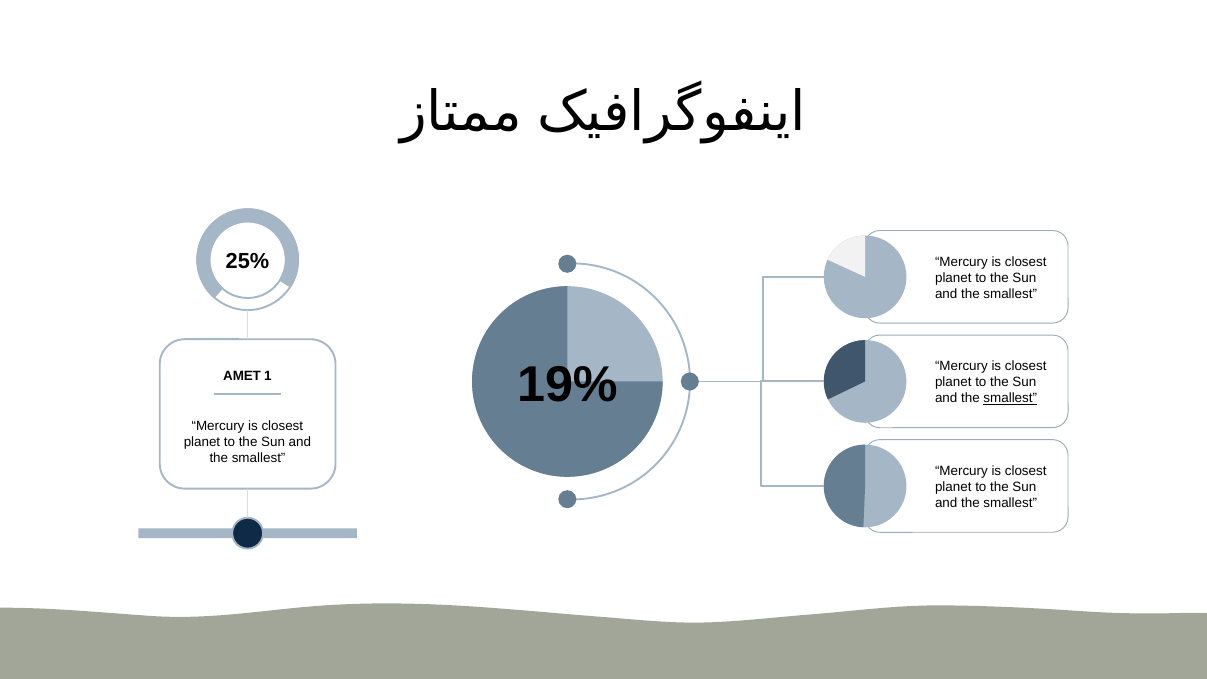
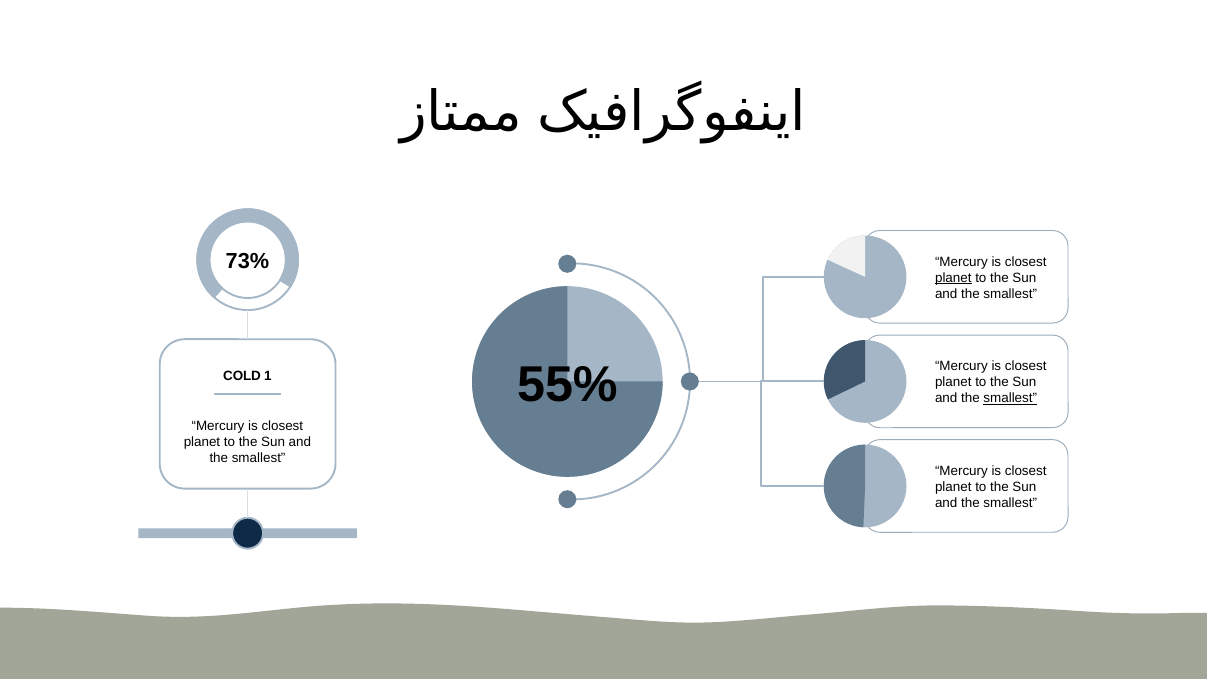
25%: 25% -> 73% (247, 261)
planet underline: none -> present (953, 278)
19%: 19% -> 55% (567, 385)
AMET: AMET -> COLD (242, 376)
